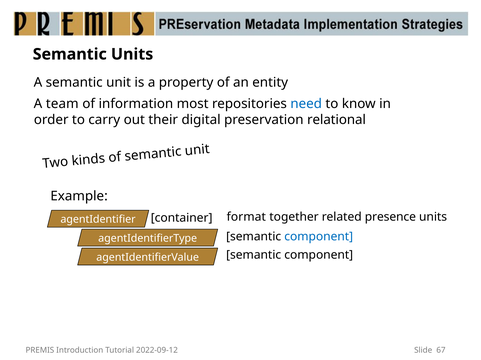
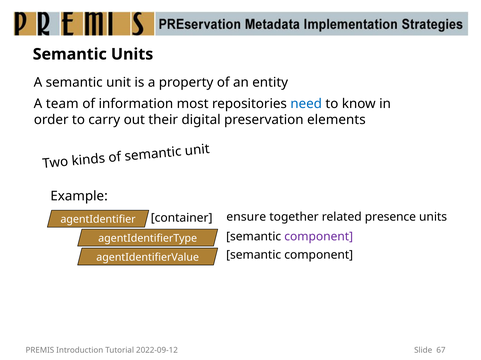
relational: relational -> elements (336, 120)
format: format -> ensure (246, 217)
component colour: blue -> purple (319, 237)
